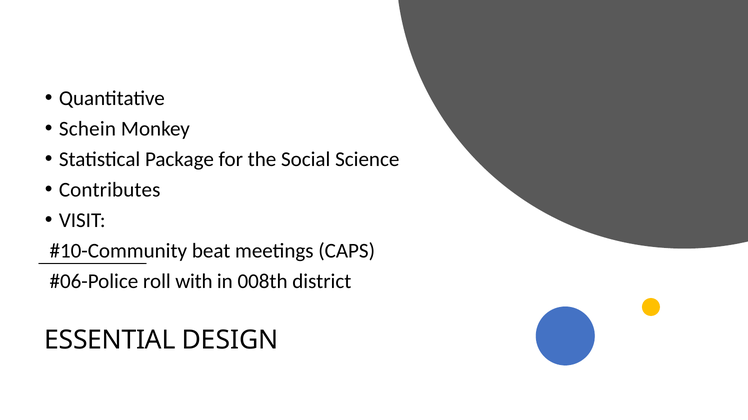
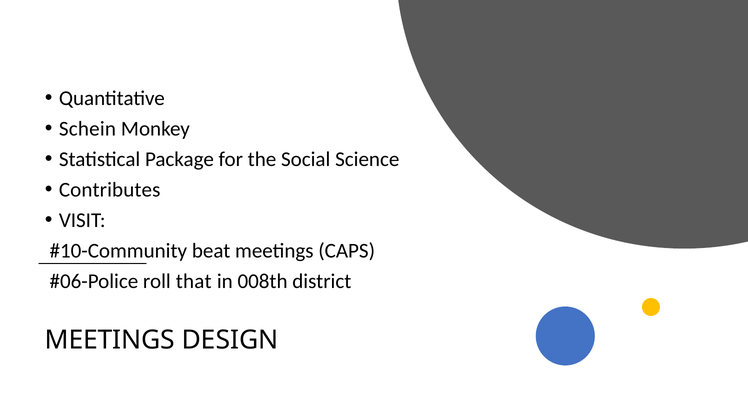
with: with -> that (194, 282)
ESSENTIAL: ESSENTIAL -> MEETINGS (110, 341)
